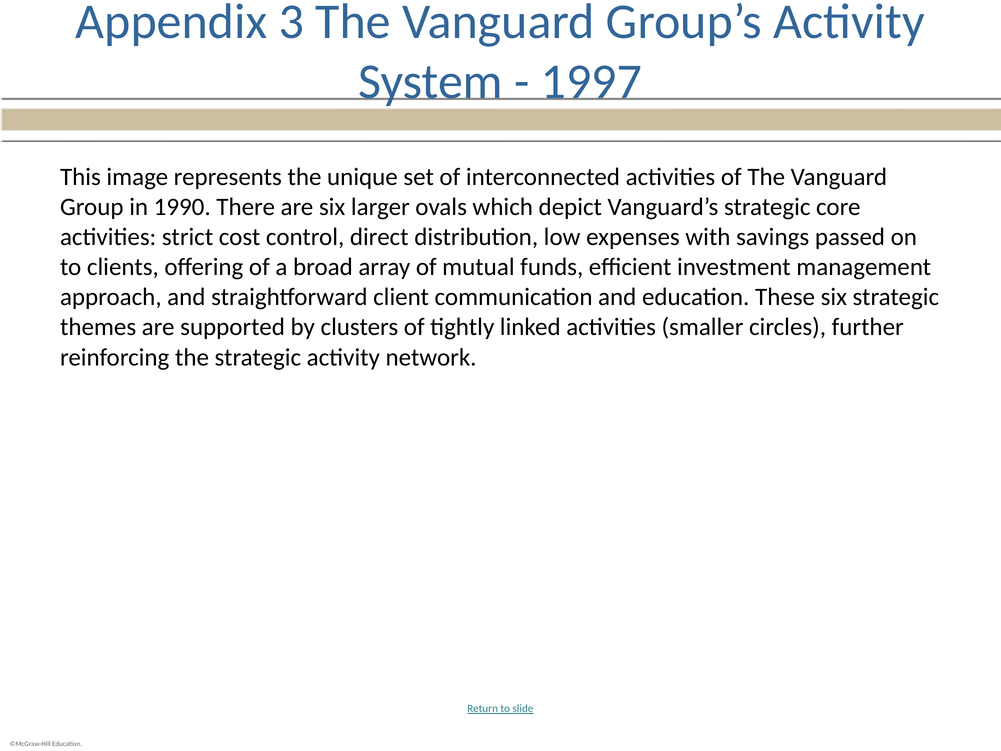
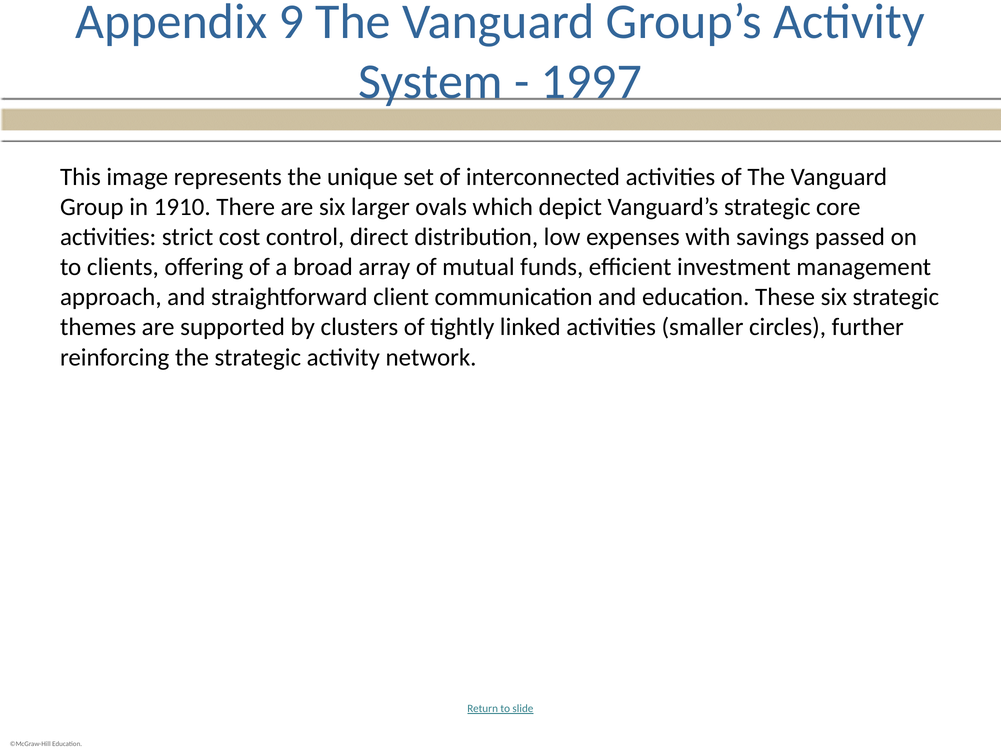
3: 3 -> 9 (291, 22)
1990: 1990 -> 1910 (182, 207)
